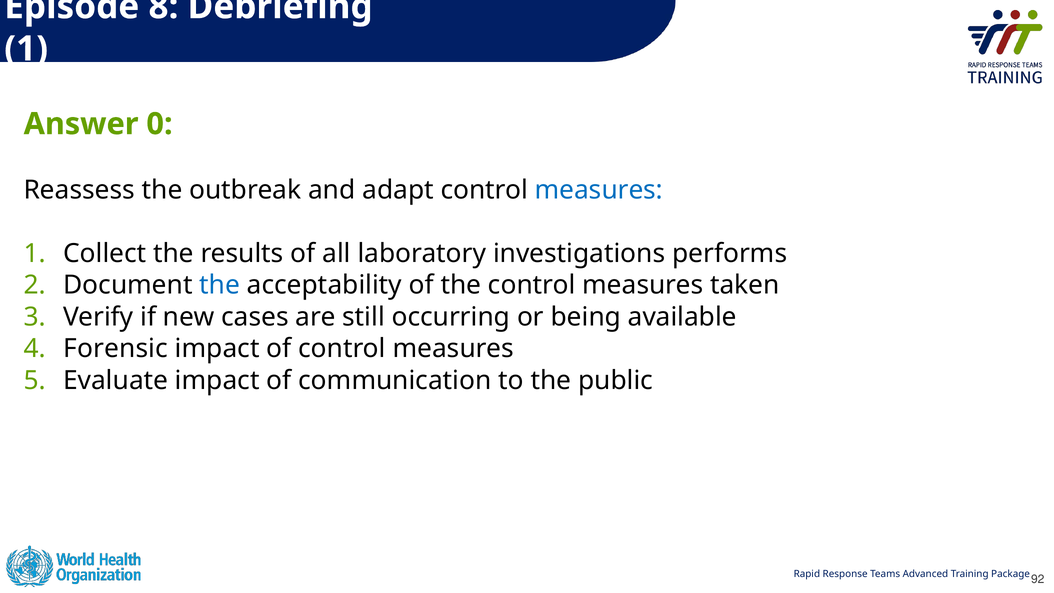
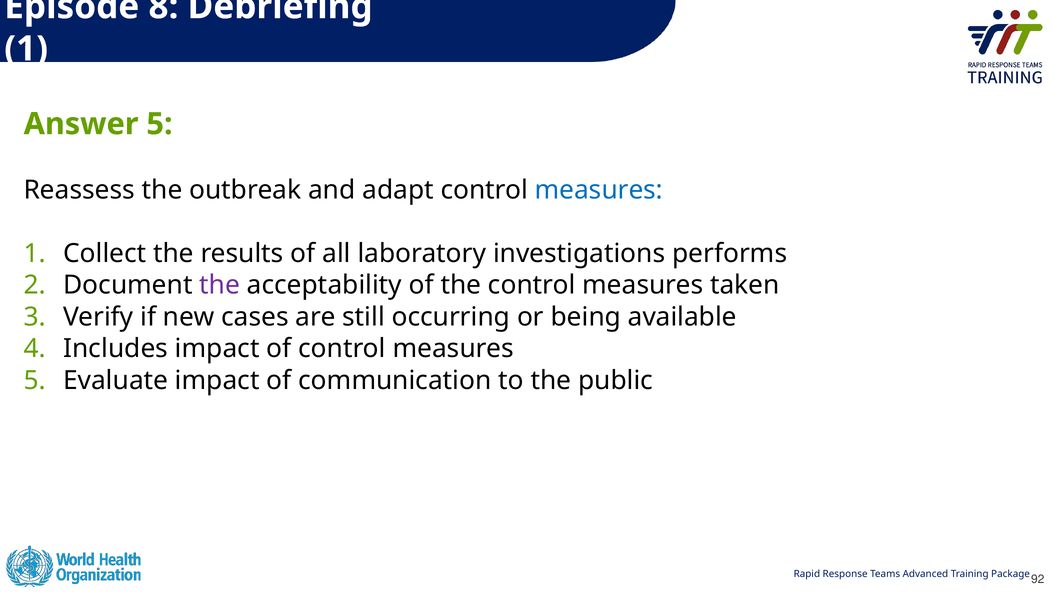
Answer 0: 0 -> 5 (159, 124)
the colour: blue -> purple (220, 285)
Forensic: Forensic -> Includes (116, 349)
